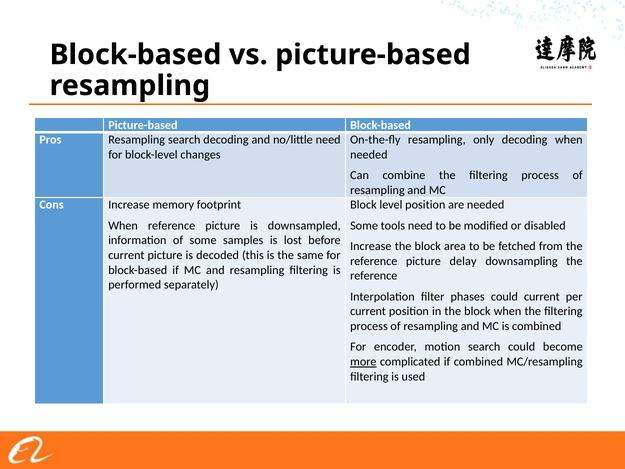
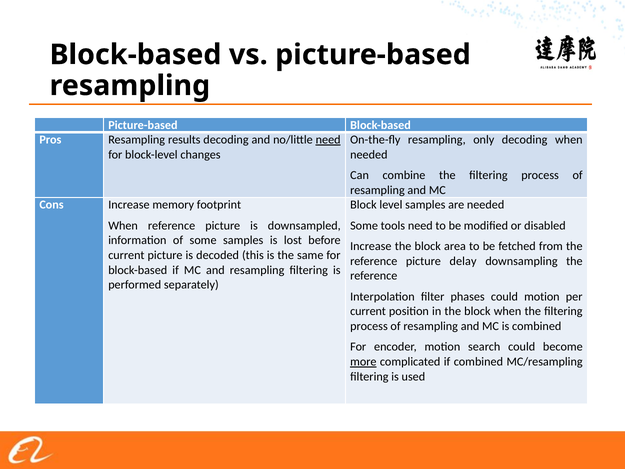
Resampling search: search -> results (184, 140)
need underline: none -> present (328, 140)
level position: position -> samples (425, 205)
could current: current -> motion (542, 297)
